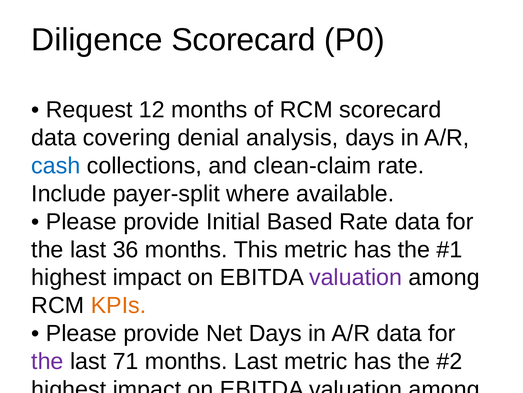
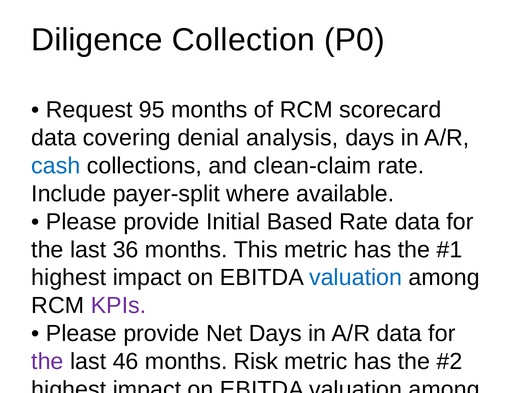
Diligence Scorecard: Scorecard -> Collection (243, 40)
12: 12 -> 95 (152, 110)
valuation colour: purple -> blue (356, 277)
KPIs colour: orange -> purple (118, 305)
71: 71 -> 46 (126, 361)
months Last: Last -> Risk (256, 361)
